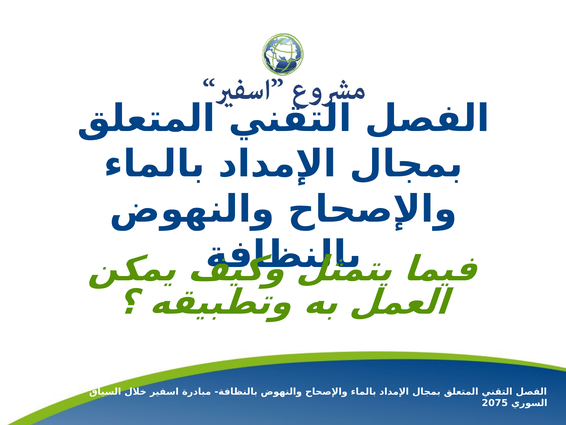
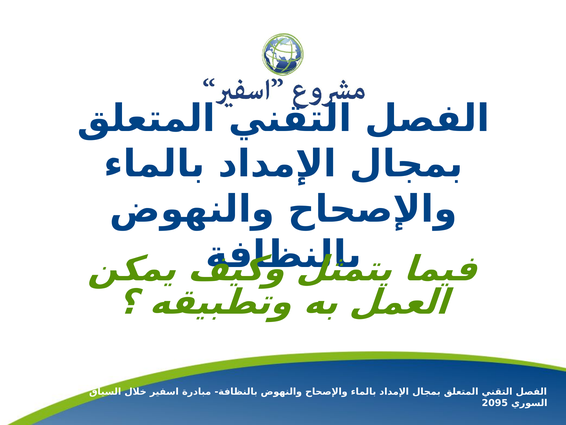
2075: 2075 -> 2095 (495, 403)
